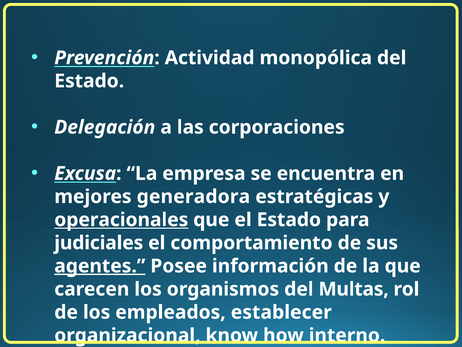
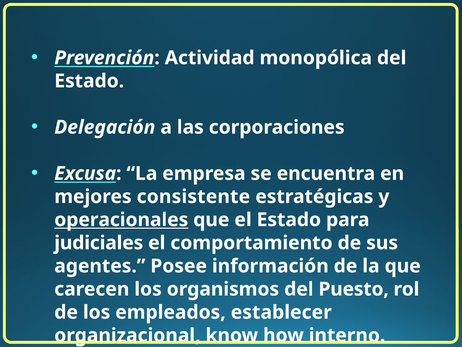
generadora: generadora -> consistente (193, 196)
agentes underline: present -> none (100, 266)
Multas: Multas -> Puesto (354, 289)
